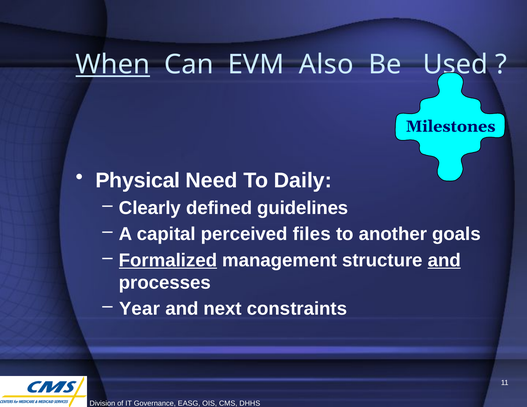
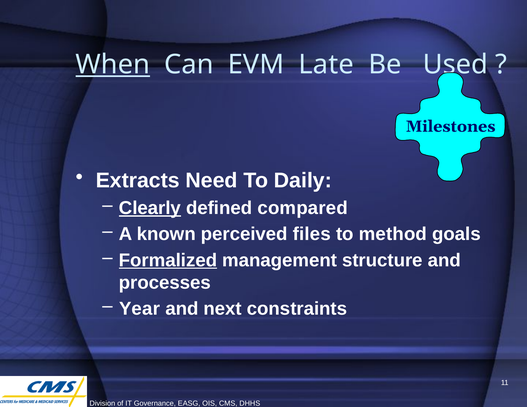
Also: Also -> Late (326, 65)
Physical: Physical -> Extracts (138, 181)
Clearly underline: none -> present (150, 208)
guidelines: guidelines -> compared (303, 208)
capital: capital -> known (166, 234)
another: another -> method (393, 234)
and underline: present -> none (444, 260)
